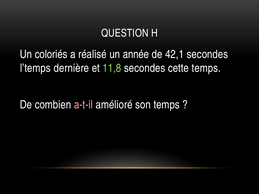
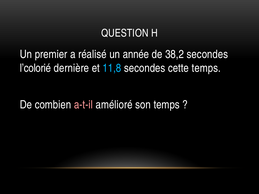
coloriés: coloriés -> premier (51, 54)
42,1: 42,1 -> 38,2 (175, 54)
l’temps: l’temps -> l’colorié (35, 68)
11,8 colour: light green -> light blue (112, 68)
